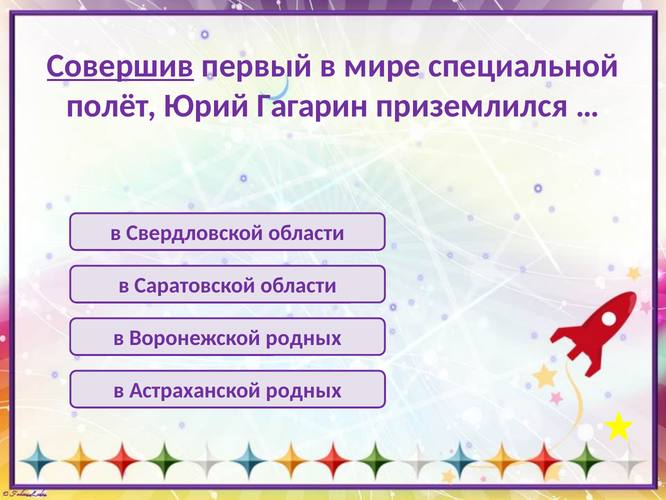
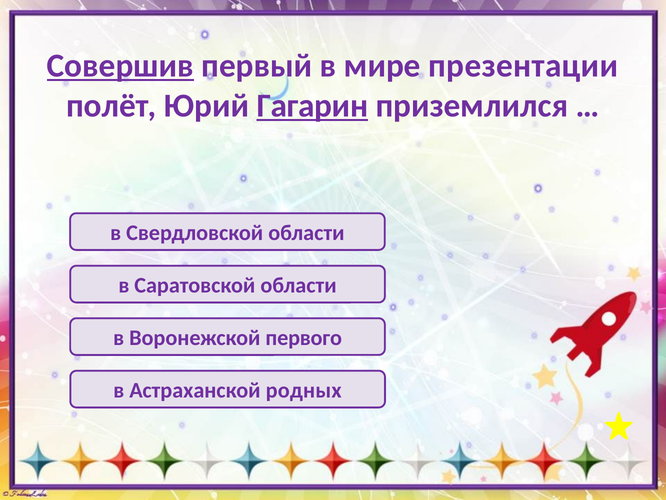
специальной: специальной -> презентации (523, 66)
Гагарин underline: none -> present (312, 106)
Воронежской родных: родных -> первого (304, 338)
